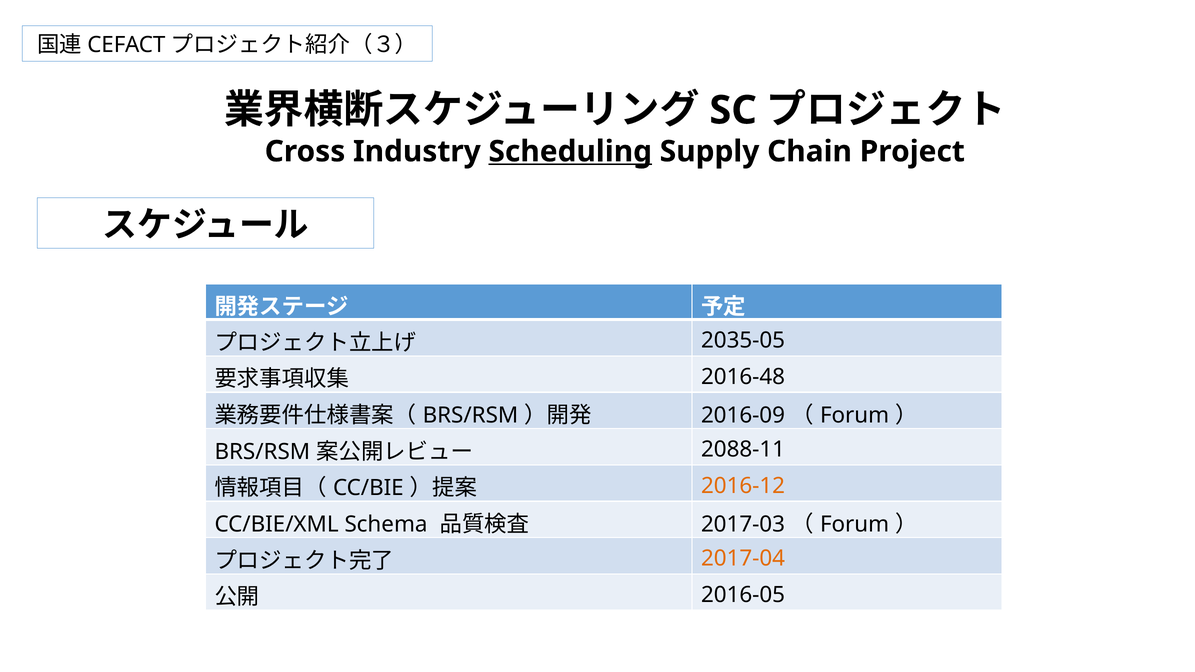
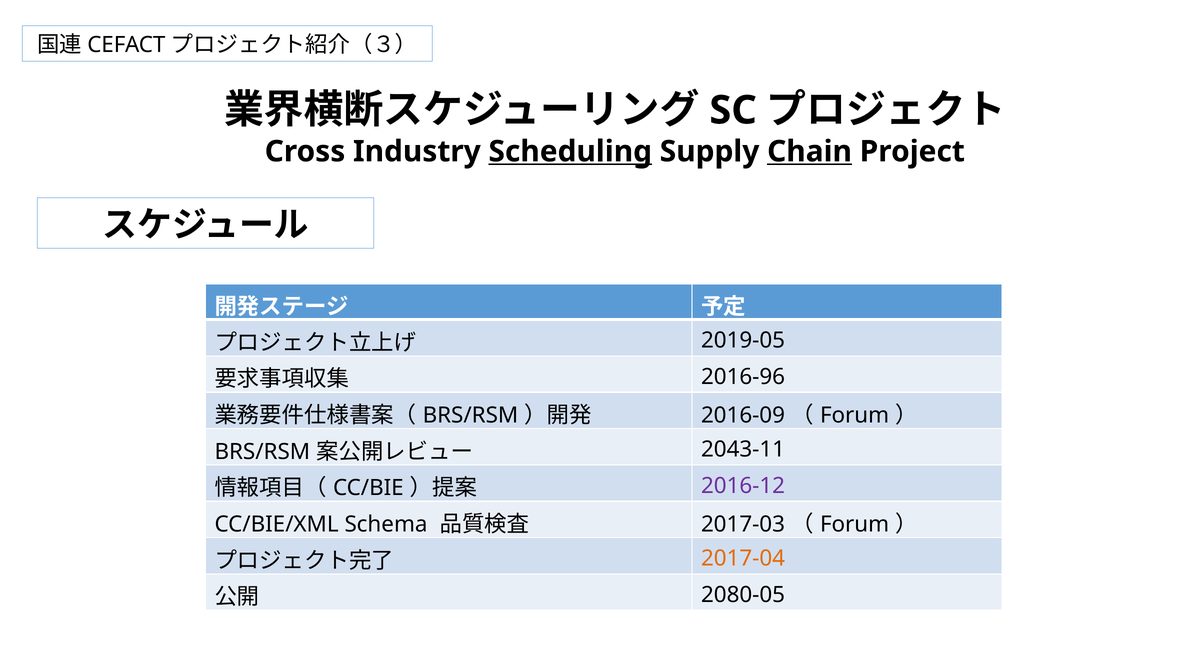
Chain underline: none -> present (810, 152)
2035-05: 2035-05 -> 2019-05 (743, 341)
2016-48: 2016-48 -> 2016-96 (743, 377)
2088-11: 2088-11 -> 2043-11 (743, 450)
2016-12 colour: orange -> purple (743, 486)
2016-05: 2016-05 -> 2080-05 (743, 595)
